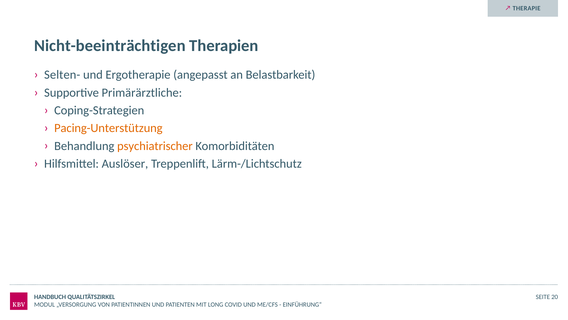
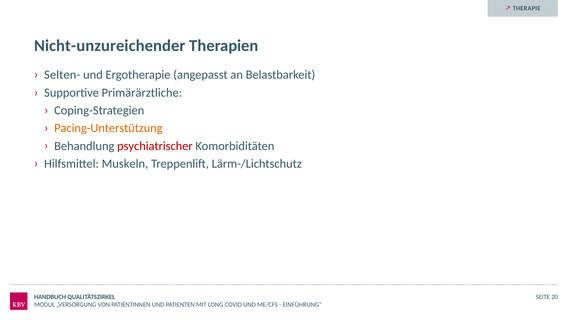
Nicht-beeinträchtigen: Nicht-beeinträchtigen -> Nicht-unzureichender (110, 46)
psychiatrischer colour: orange -> red (155, 146)
Auslöser: Auslöser -> Muskeln (125, 163)
